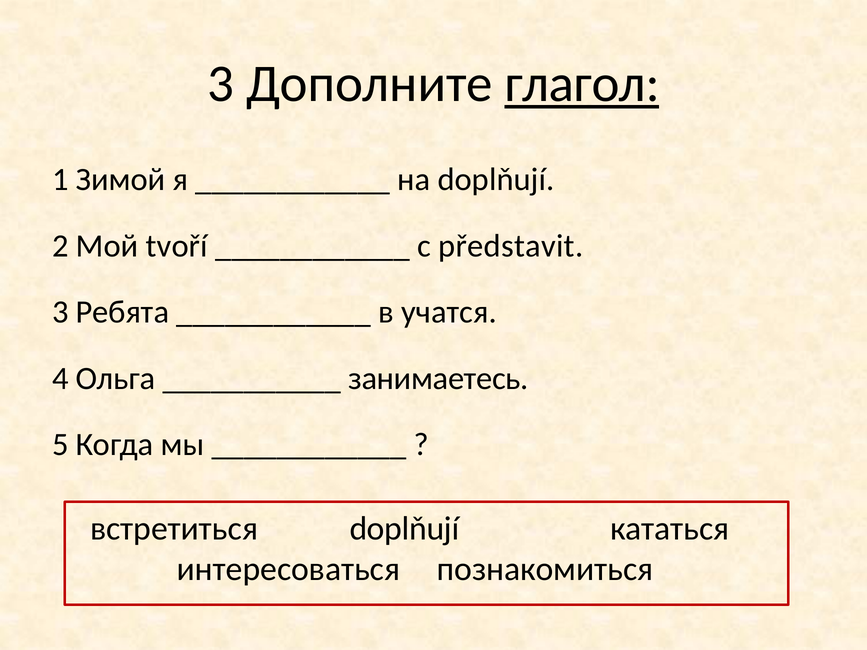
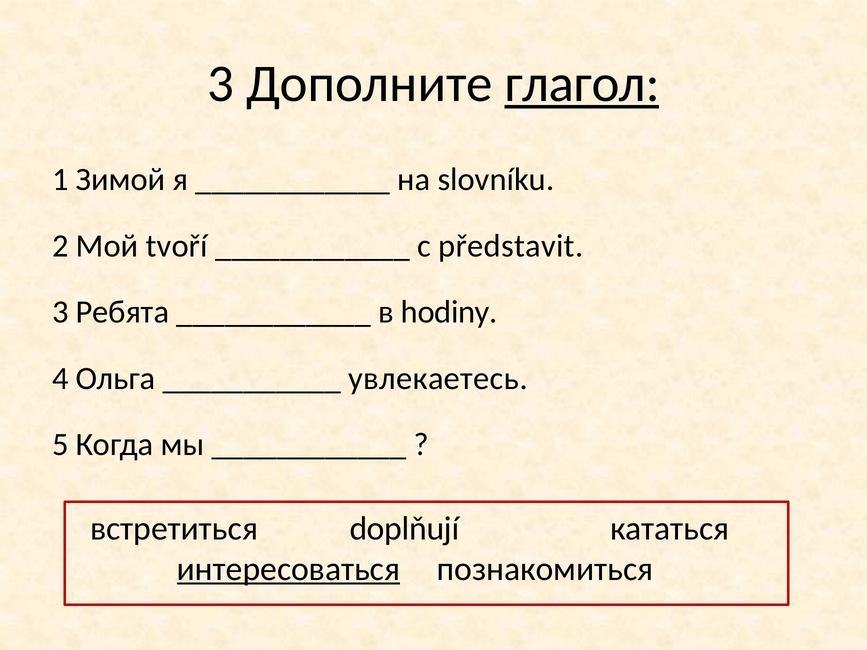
на doplňují: doplňují -> slovníku (496, 180)
учaтся: учaтся -> hodiny (449, 312)
занимаетесь: занимаетесь -> увлекаетесь (438, 378)
интересоваться underline: none -> present (288, 569)
